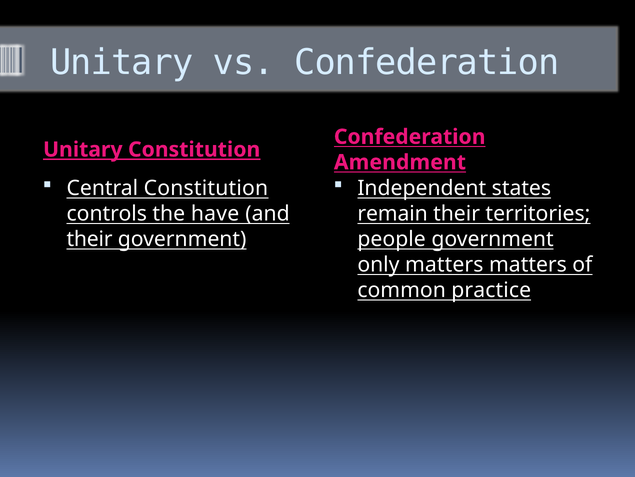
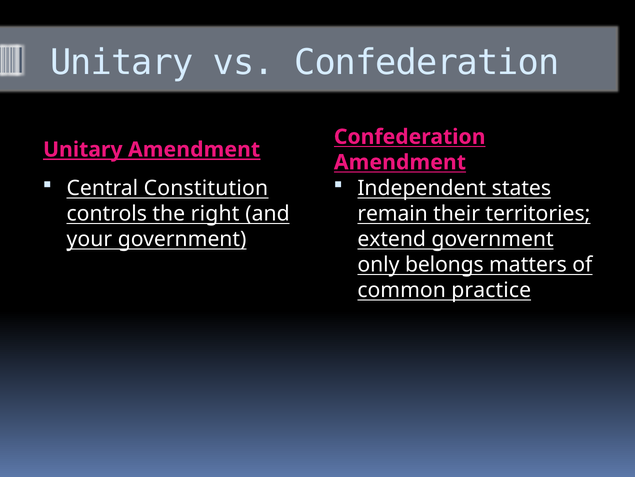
Unitary Constitution: Constitution -> Amendment (194, 149)
have: have -> right (215, 213)
their: their -> your (89, 239)
people: people -> extend (392, 239)
only matters: matters -> belongs (444, 264)
